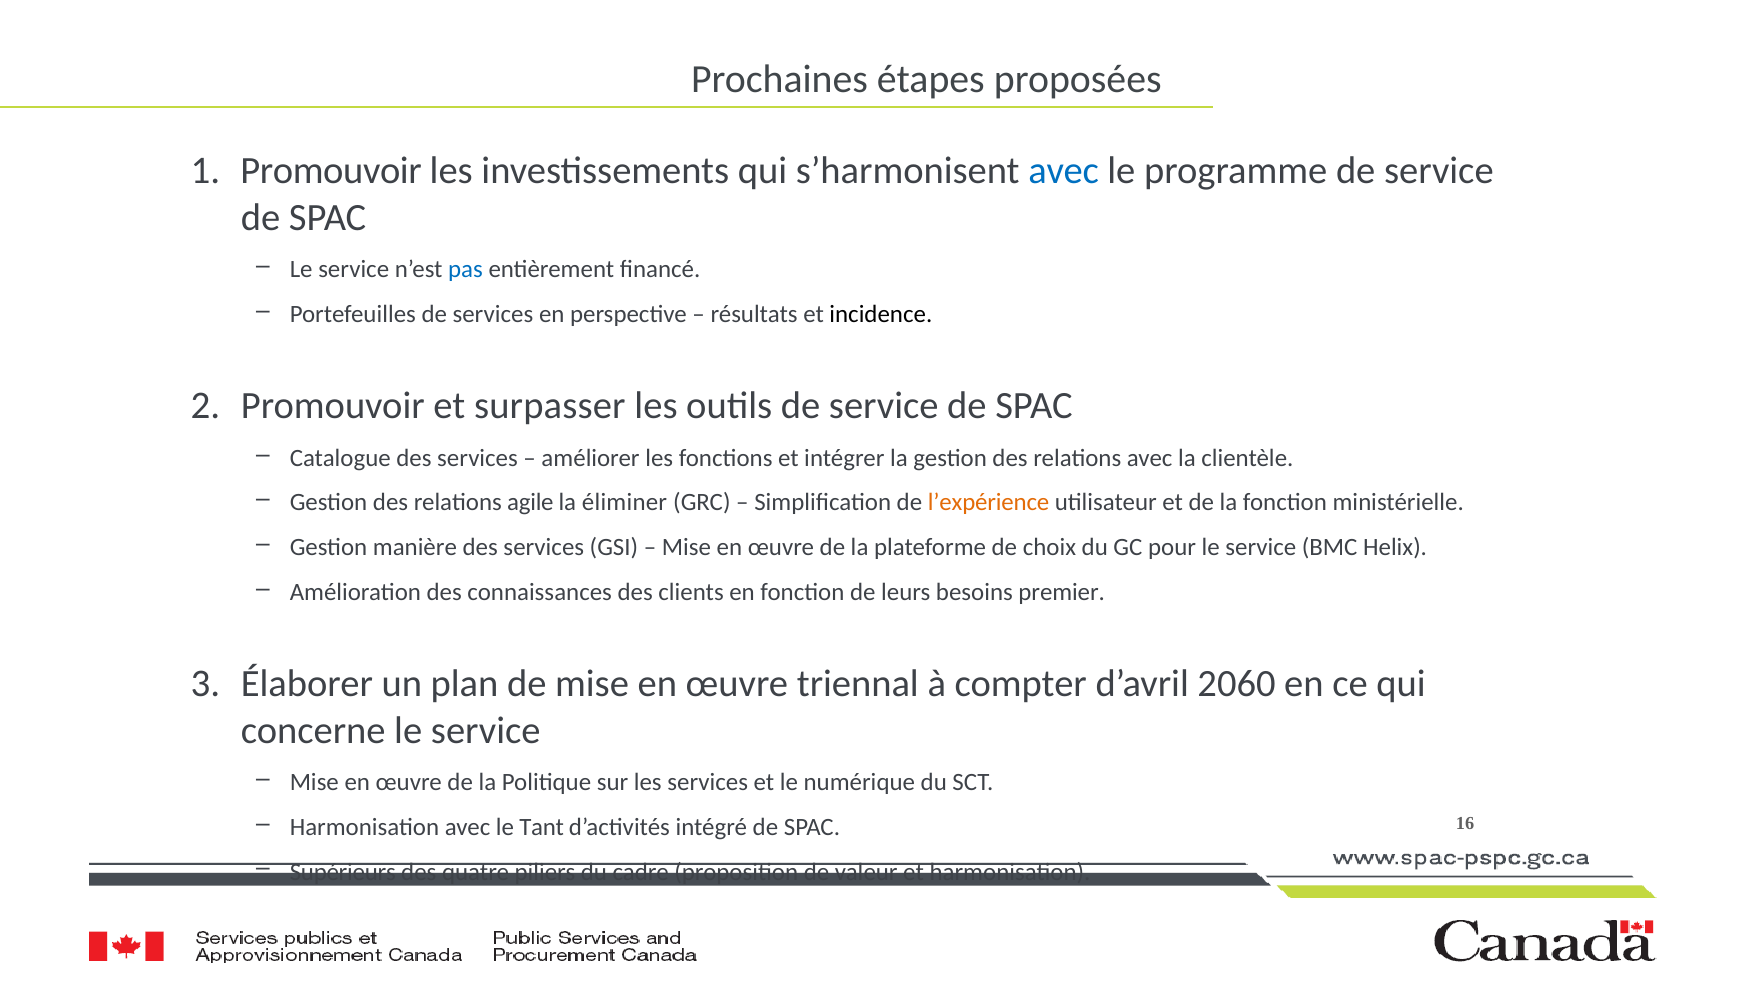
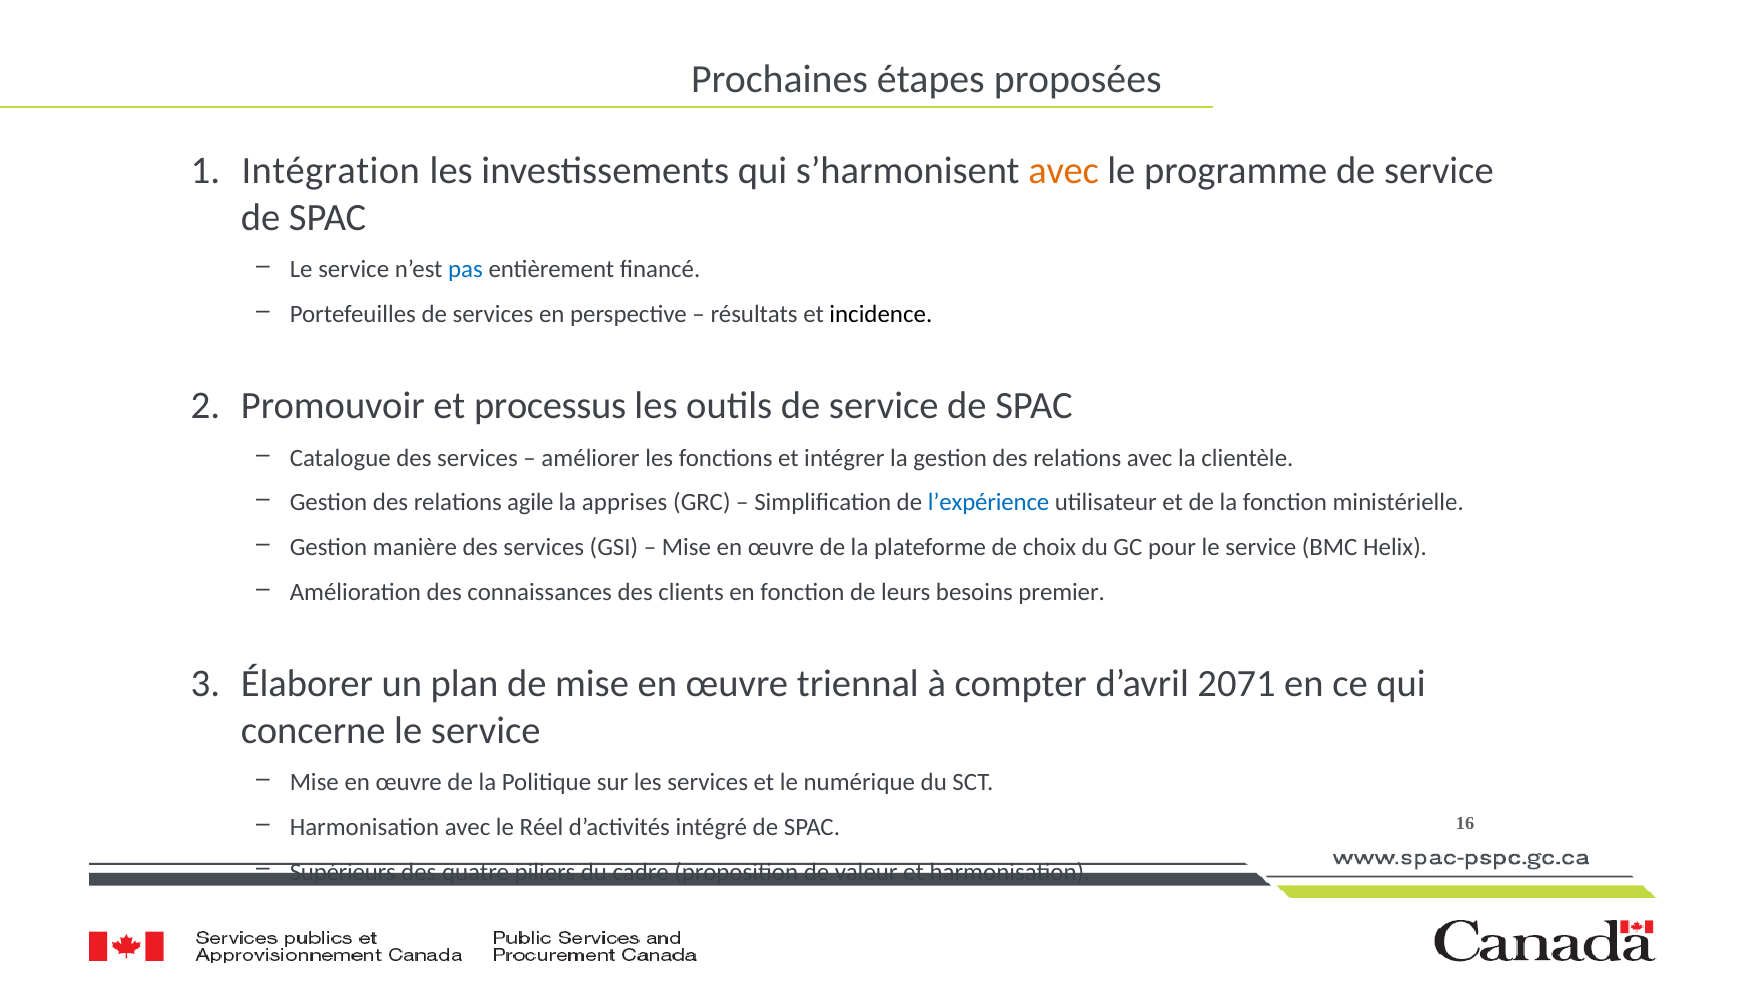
Promouvoir: Promouvoir -> Intégration (331, 171)
avec colour: blue -> orange (1064, 171)
surpasser: surpasser -> processus (550, 406)
éliminer: éliminer -> apprises (625, 503)
l’expérience colour: orange -> blue (989, 503)
2060: 2060 -> 2071 (1237, 684)
Tant: Tant -> Réel (542, 827)
